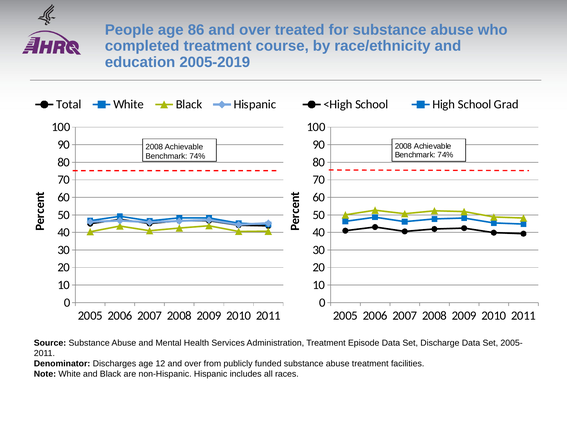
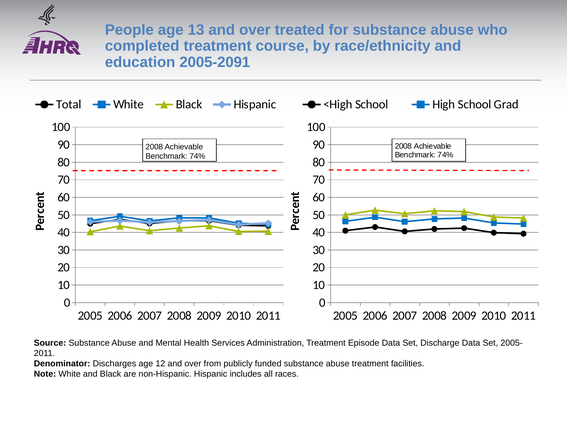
86: 86 -> 13 (196, 30)
2005-2019: 2005-2019 -> 2005-2091 (215, 62)
